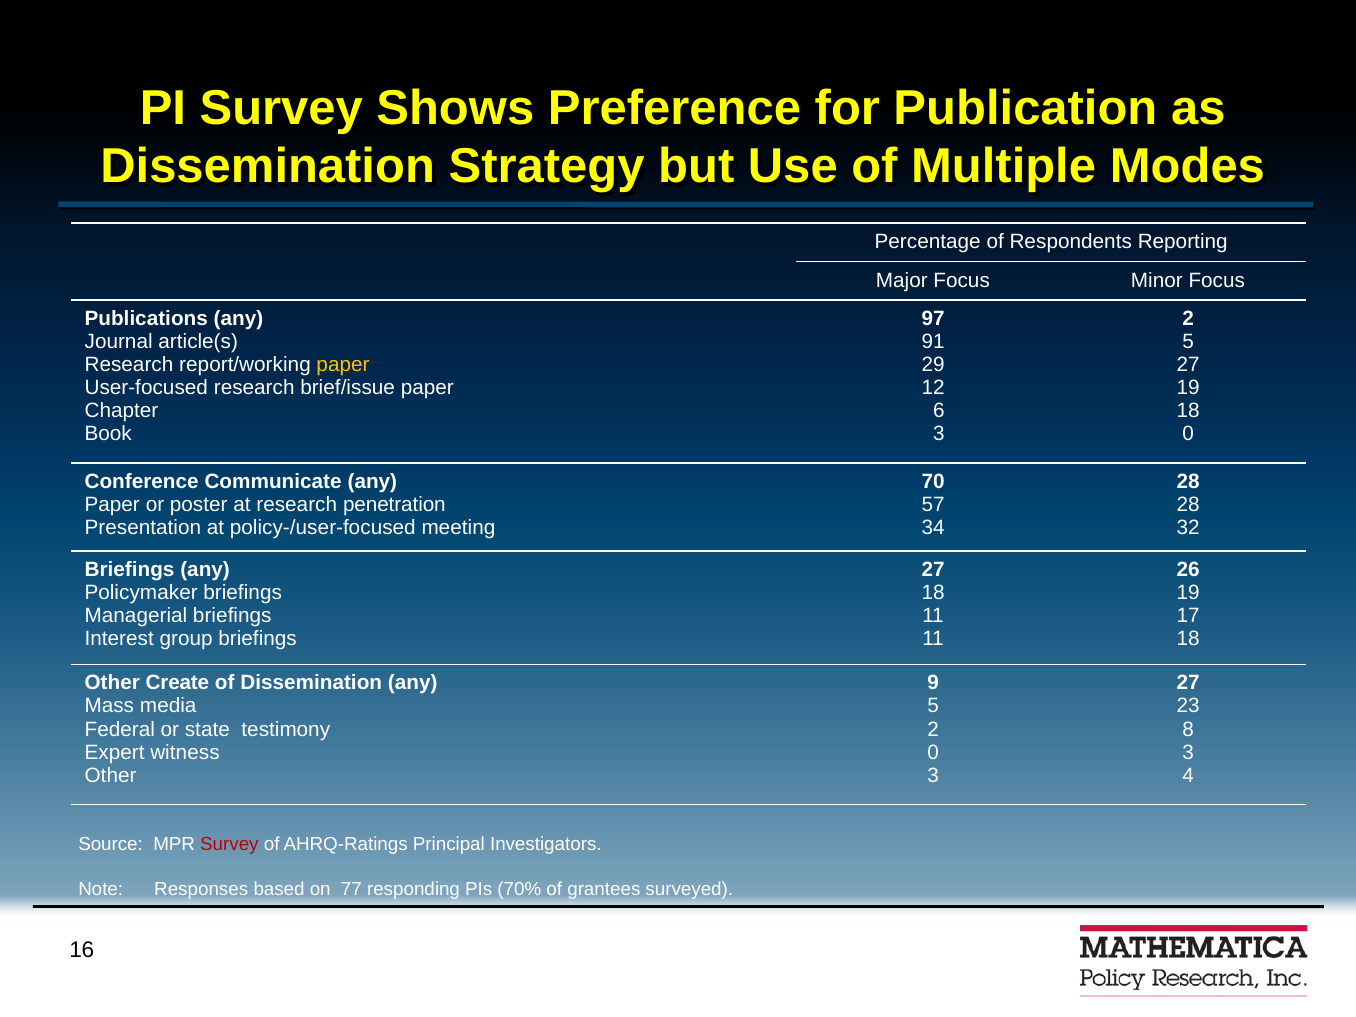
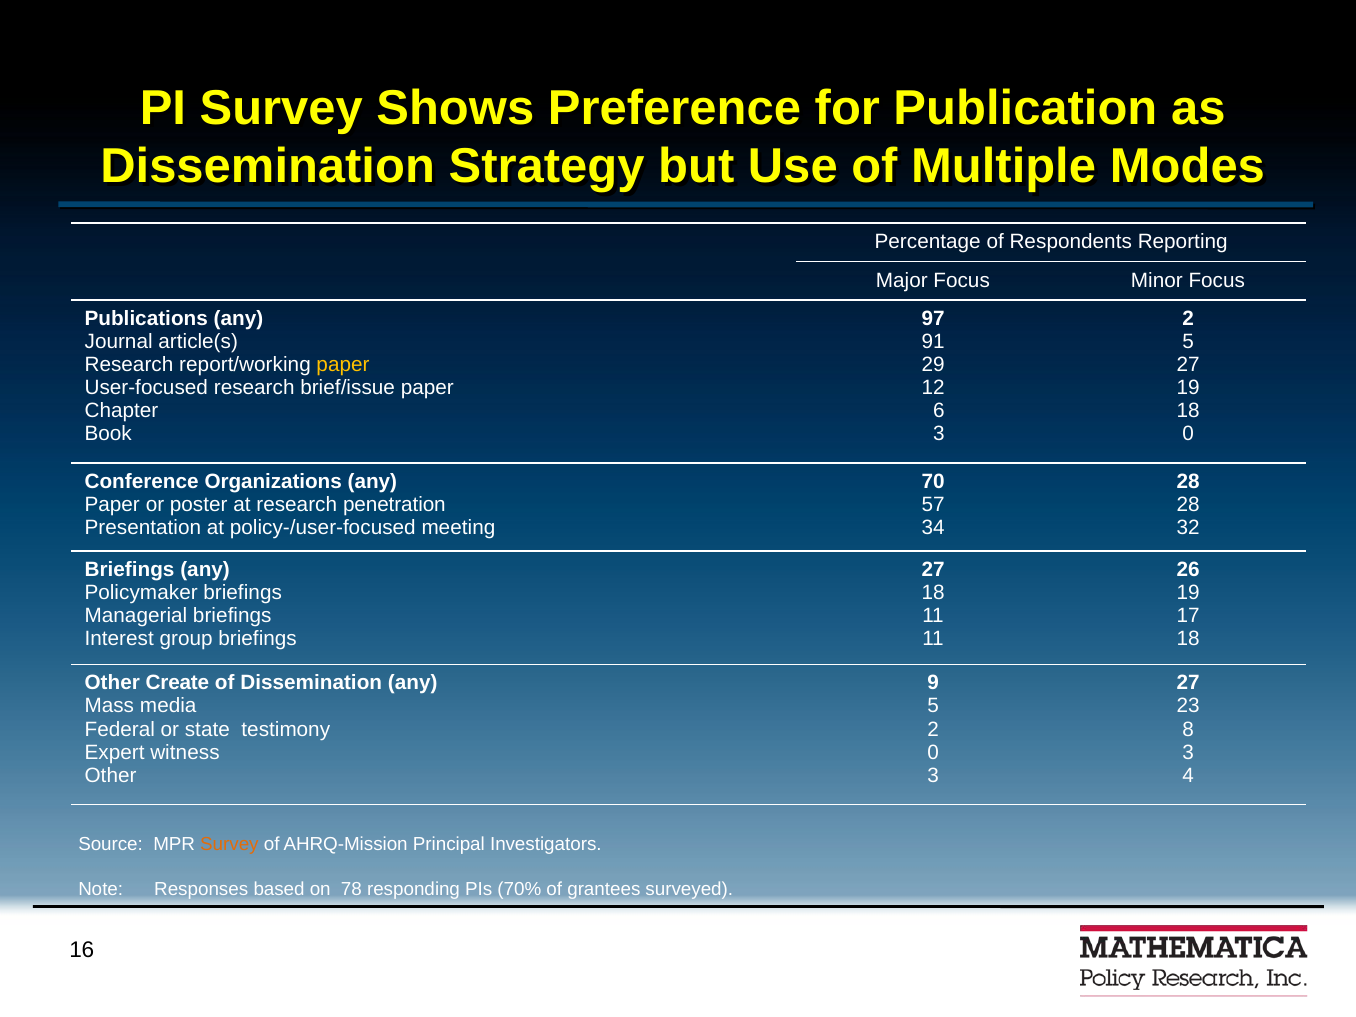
Communicate: Communicate -> Organizations (273, 482)
Survey colour: red -> orange (229, 844)
AHRQ-Ratings: AHRQ-Ratings -> AHRQ-Mission (346, 844)
77: 77 -> 78 (351, 889)
